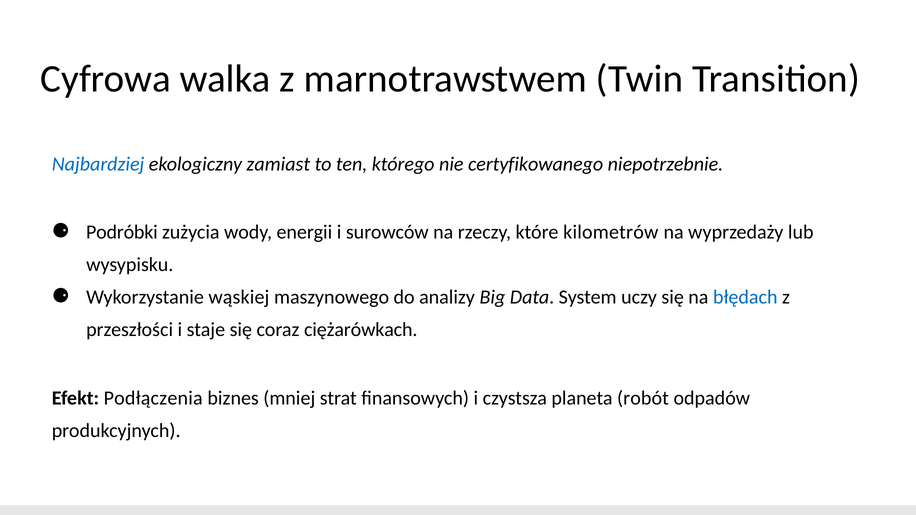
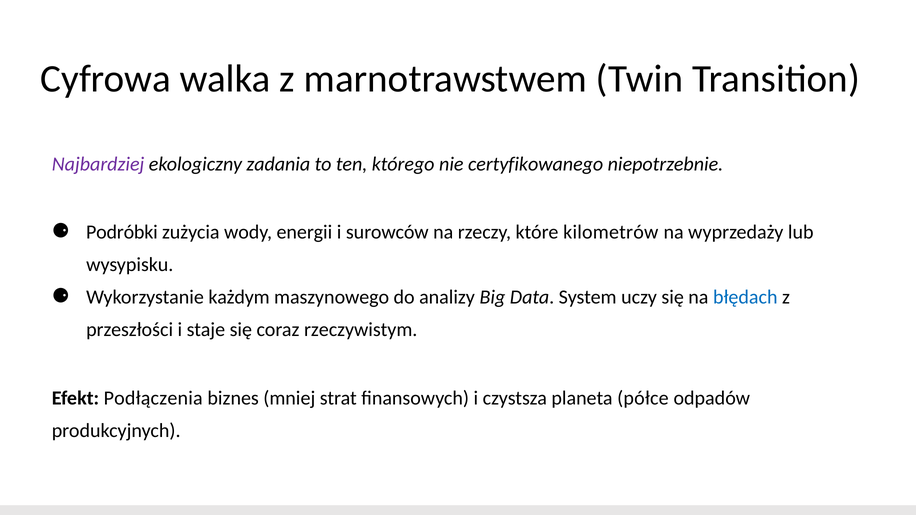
Najbardziej colour: blue -> purple (98, 164)
zamiast: zamiast -> zadania (278, 164)
wąskiej: wąskiej -> każdym (239, 297)
ciężarówkach: ciężarówkach -> rzeczywistym (361, 330)
robót: robót -> półce (643, 398)
